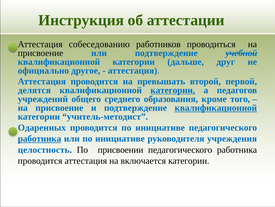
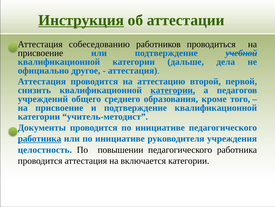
Инструкция underline: none -> present (81, 20)
друг: друг -> дела (226, 62)
превышать: превышать -> аттестацию (161, 81)
делятся: делятся -> снизить (34, 90)
квалификационной underline: present -> none (216, 108)
Одаренных: Одаренных -> Документы (42, 127)
присвоении: присвоении -> повышении (121, 149)
